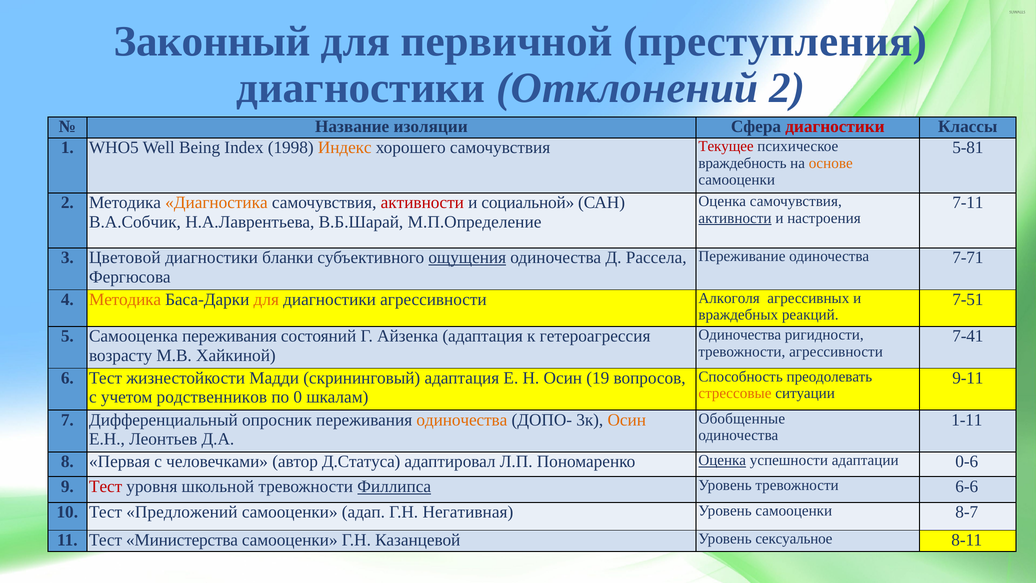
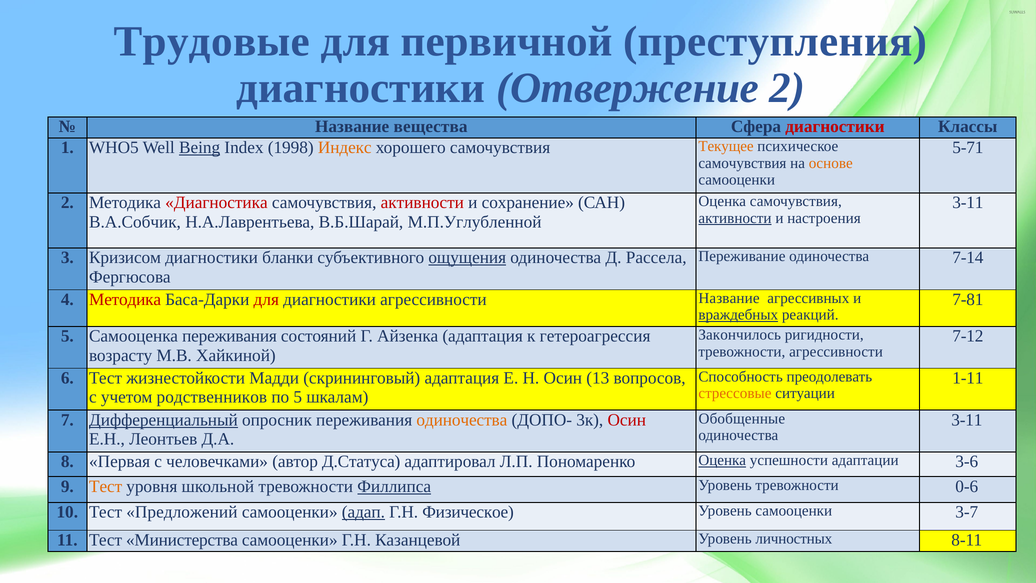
Законный: Законный -> Трудовые (212, 41)
Отклонений: Отклонений -> Отвержение (628, 88)
изоляции: изоляции -> вещества (431, 127)
Being underline: none -> present (200, 148)
Текущее colour: red -> orange (726, 146)
5-81: 5-81 -> 5-71 (968, 148)
враждебность: враждебность -> самочувствия (742, 163)
Диагностика colour: orange -> red (216, 203)
социальной: социальной -> сохранение (528, 203)
7-11: 7-11 -> 3-11 (968, 203)
М.П.Определение: М.П.Определение -> М.П.Углубленной (475, 222)
7-71: 7-71 -> 7-14 (968, 258)
Цветовой: Цветовой -> Кризисом (125, 258)
Методика colour: orange -> red (125, 299)
для colour: orange -> red (266, 299)
агрессивности Алкоголя: Алкоголя -> Название (729, 298)
7-51: 7-51 -> 7-81 (968, 299)
враждебных underline: none -> present (738, 315)
Одиночества: Одиночества -> Закончилось (740, 335)
7-41: 7-41 -> 7-12 (968, 336)
19: 19 -> 13 (598, 378)
9-11: 9-11 -> 1-11 (968, 378)
по 0: 0 -> 5 (298, 397)
Дифференциальный underline: none -> present (163, 420)
Осин colour: orange -> red (627, 420)
1-11: 1-11 -> 3-11 (967, 420)
0-6: 0-6 -> 3-6 (967, 462)
Тест colour: red -> orange (106, 486)
6-6: 6-6 -> 0-6 (967, 486)
адап underline: none -> present (363, 512)
Негативная: Негативная -> Физическое (468, 512)
8-7: 8-7 -> 3-7 (967, 512)
сексуальное: сексуальное -> личностных (794, 539)
